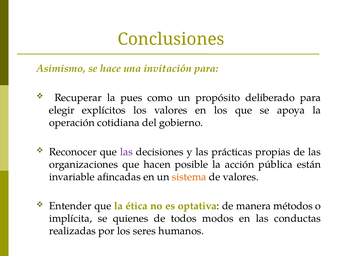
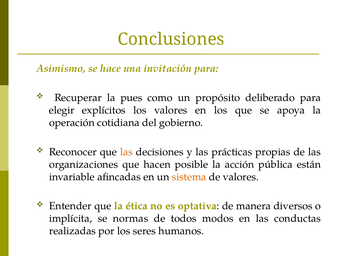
las colour: purple -> orange (126, 152)
métodos: métodos -> diversos (293, 206)
quienes: quienes -> normas (131, 219)
